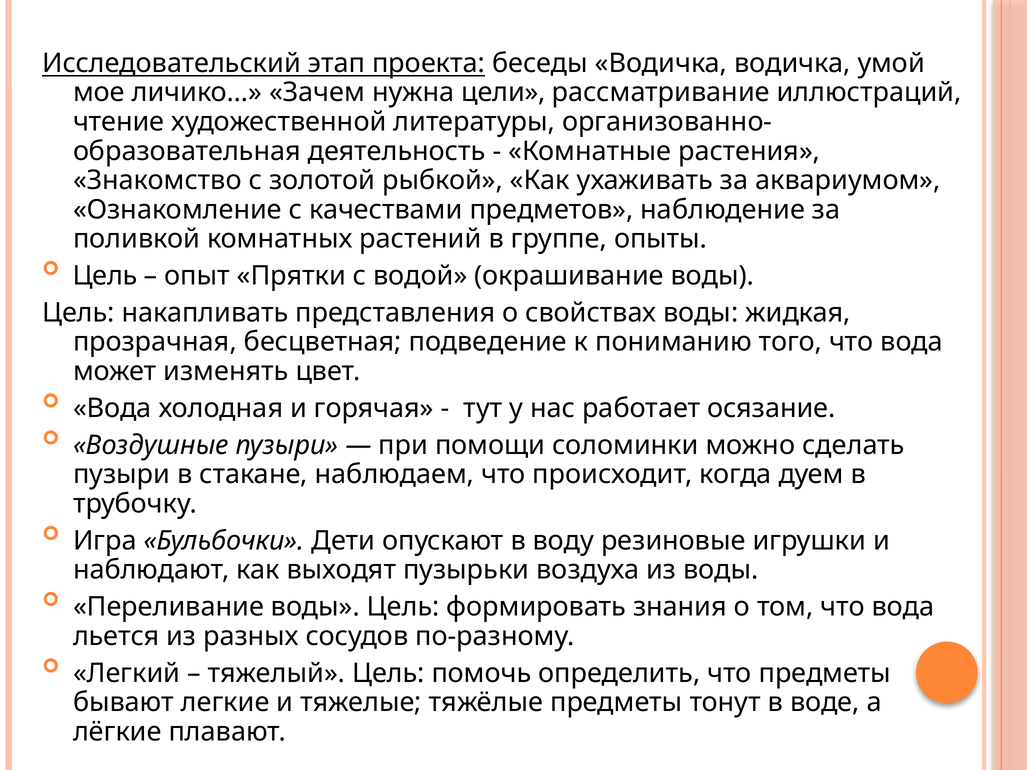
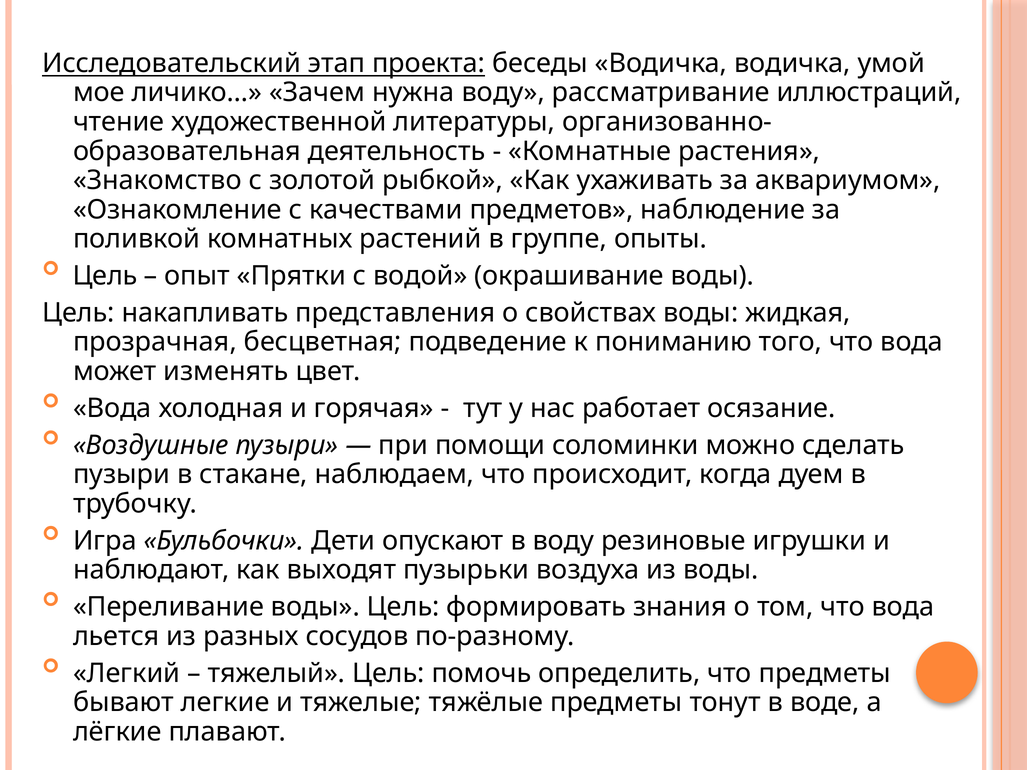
нужна цели: цели -> воду (503, 93)
